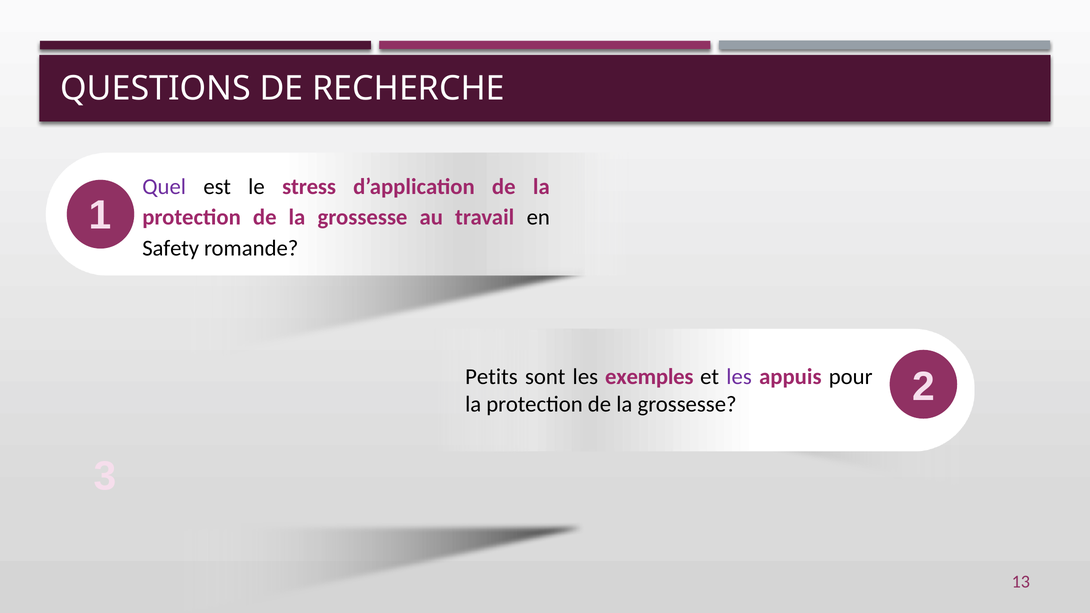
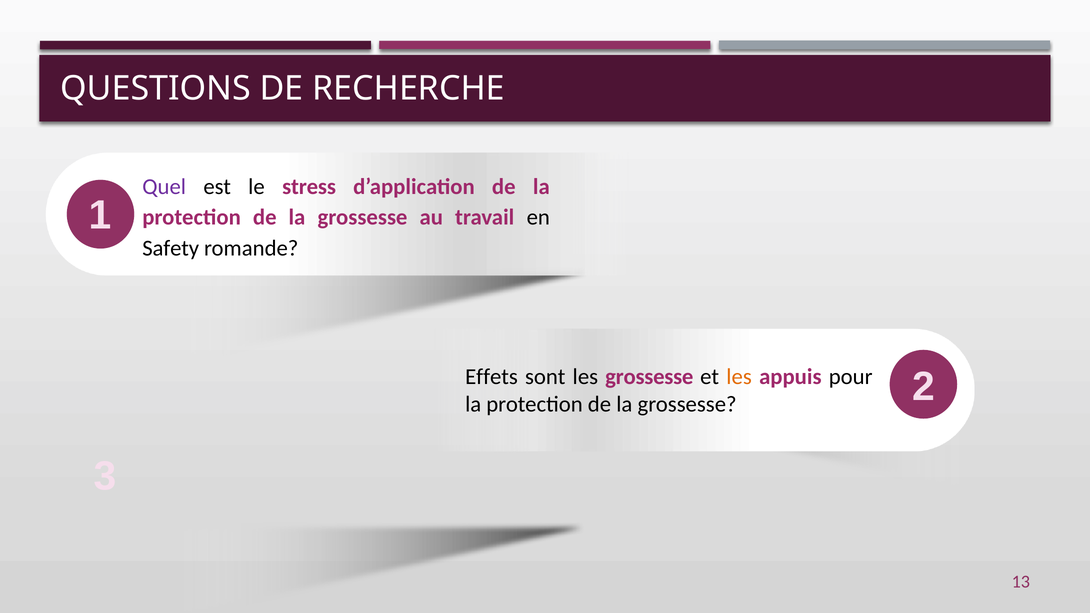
Petits: Petits -> Effets (491, 377)
les exemples: exemples -> grossesse (649, 377)
les colour: purple -> orange (739, 377)
